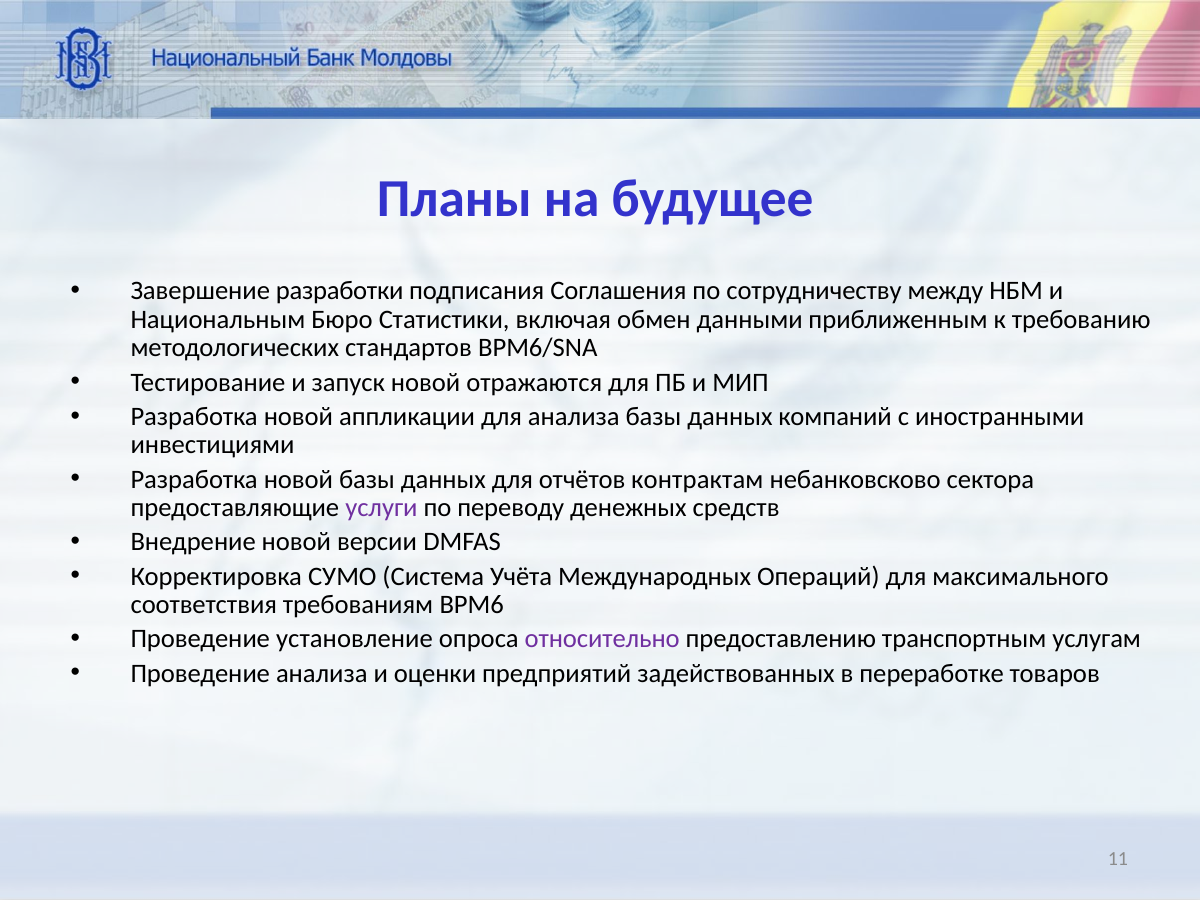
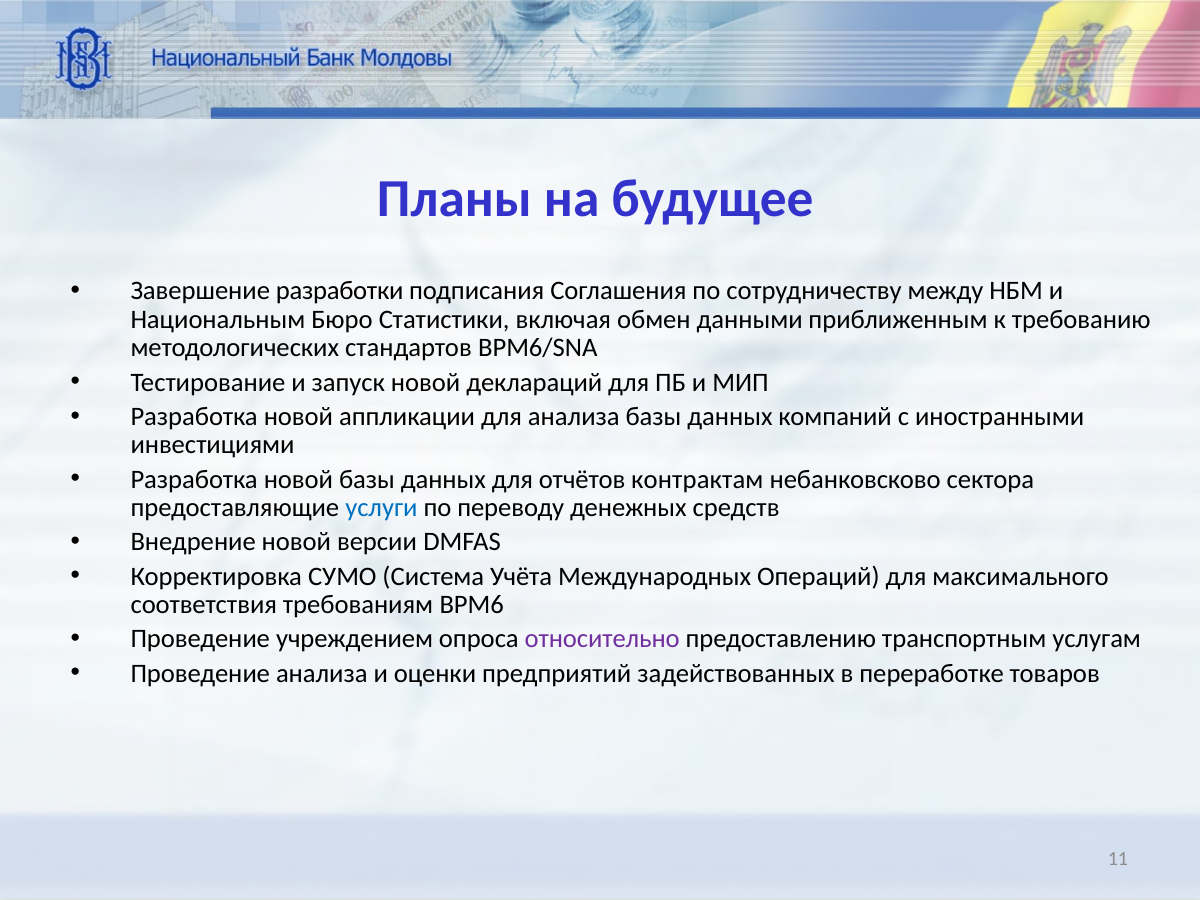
отражаются: отражаются -> деклараций (534, 382)
услуги colour: purple -> blue (381, 508)
установление: установление -> учреждением (355, 639)
